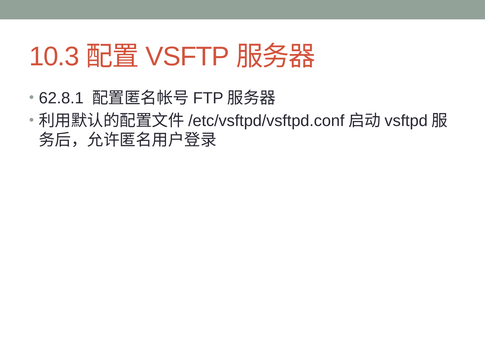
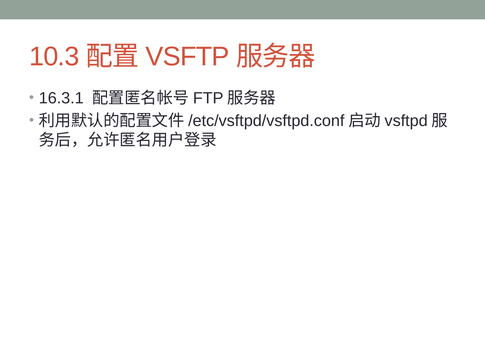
62.8.1: 62.8.1 -> 16.3.1 (61, 98)
